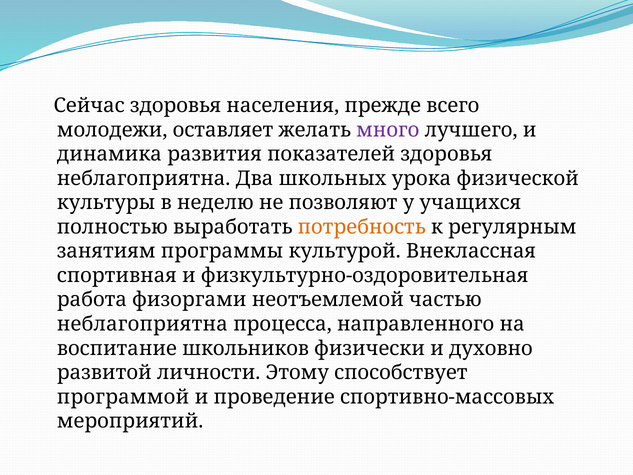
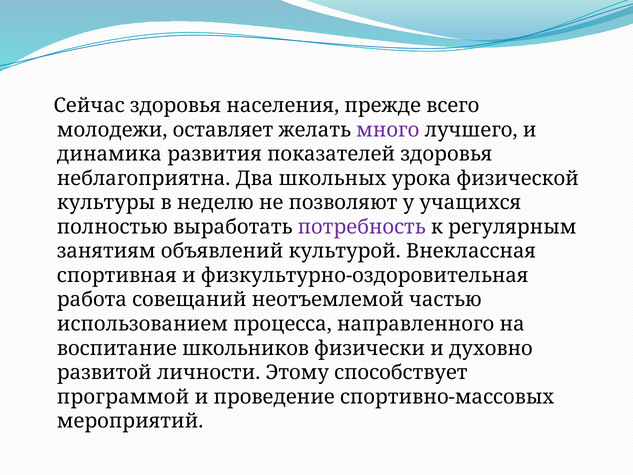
потребность colour: orange -> purple (362, 227)
программы: программы -> объявлений (222, 251)
физоргами: физоргами -> совещаний (189, 300)
неблагоприятна: неблагоприятна -> использованием (142, 324)
